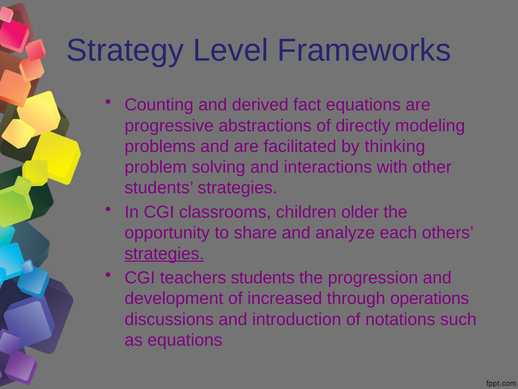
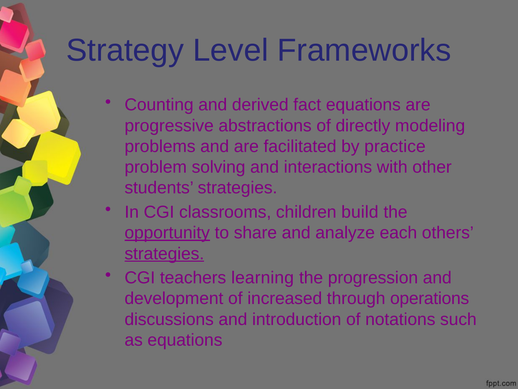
thinking: thinking -> practice (395, 146)
older: older -> build (360, 212)
opportunity underline: none -> present (167, 233)
teachers students: students -> learning (263, 277)
